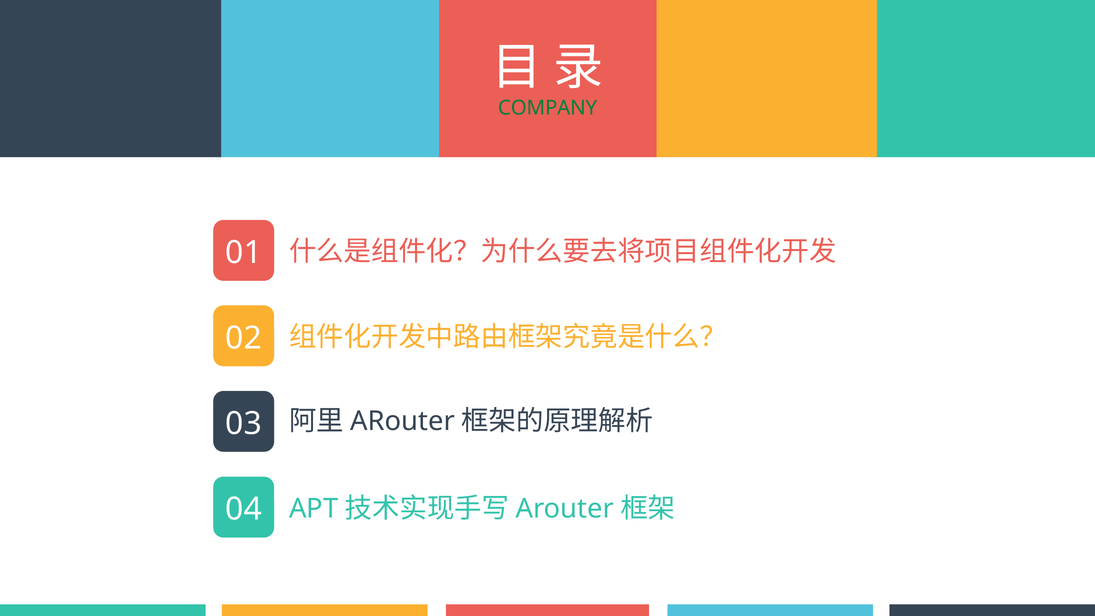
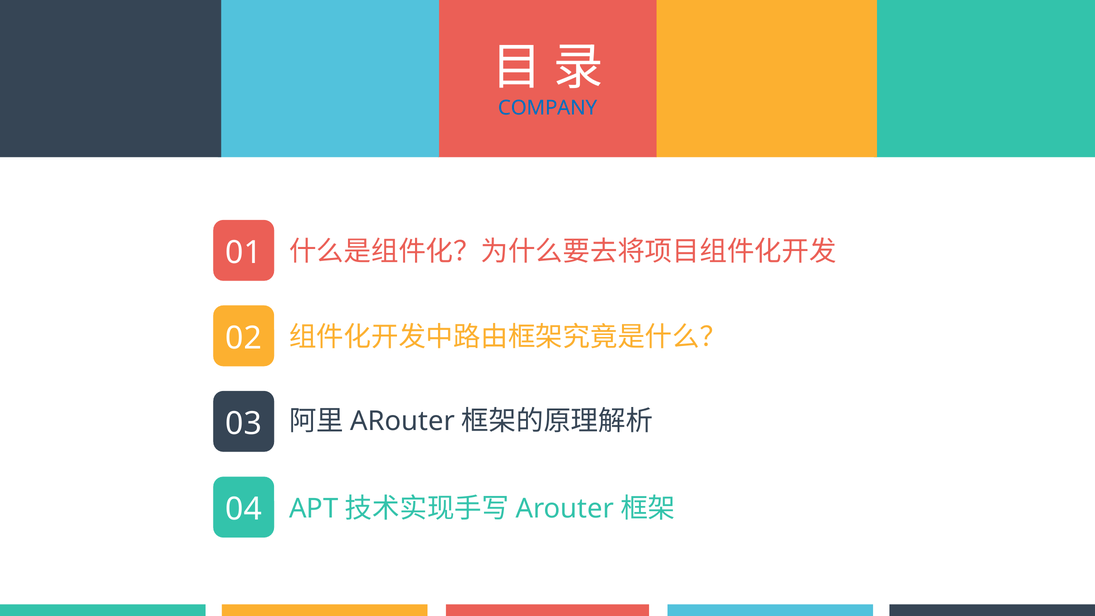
COMPANY colour: green -> blue (548, 108)
